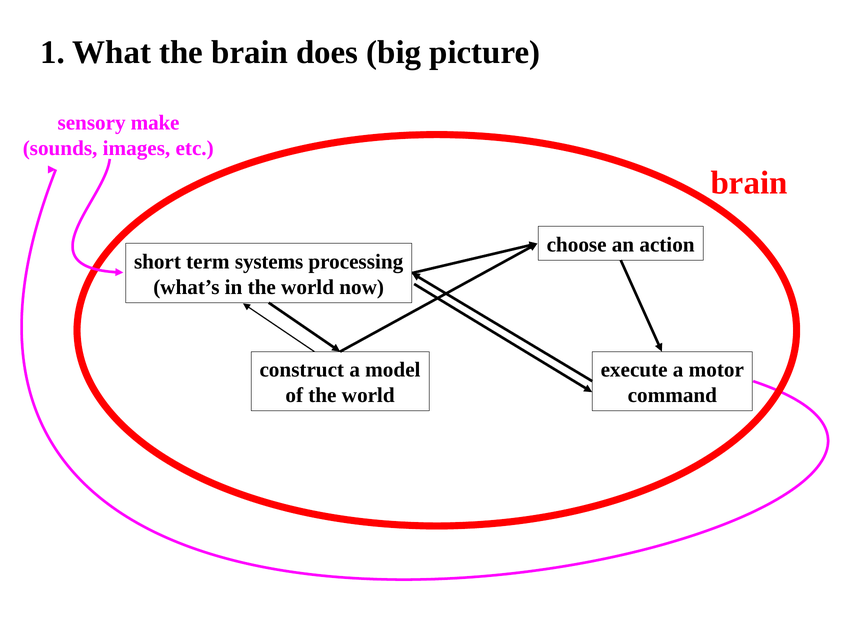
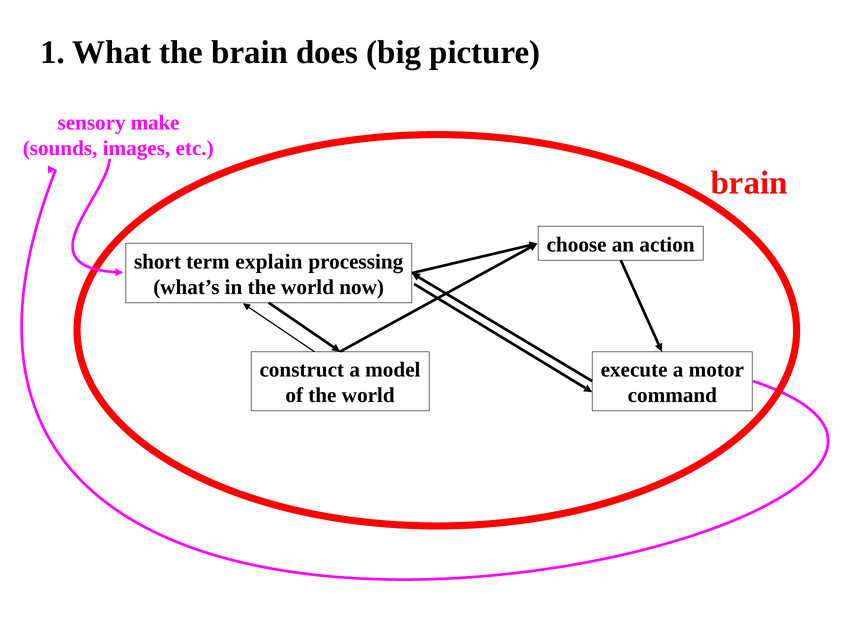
systems: systems -> explain (269, 262)
